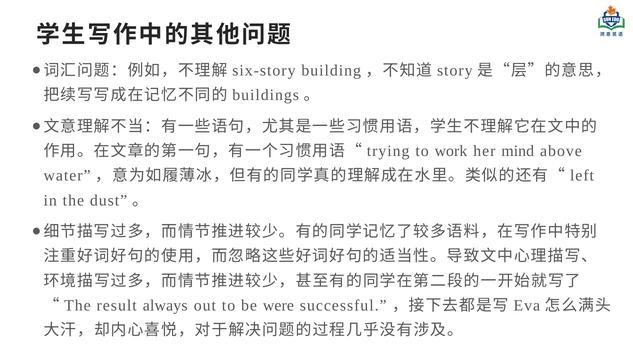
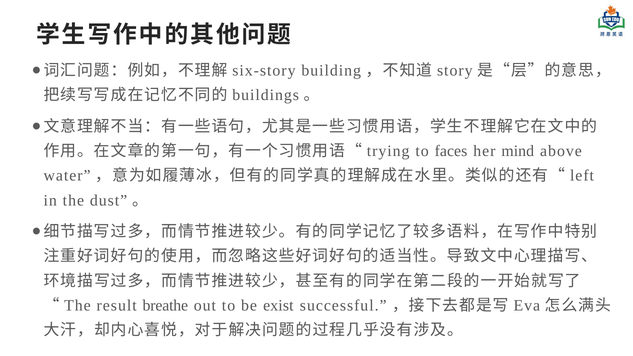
work: work -> faces (451, 151)
always: always -> breathe (165, 306)
were: were -> exist (278, 306)
